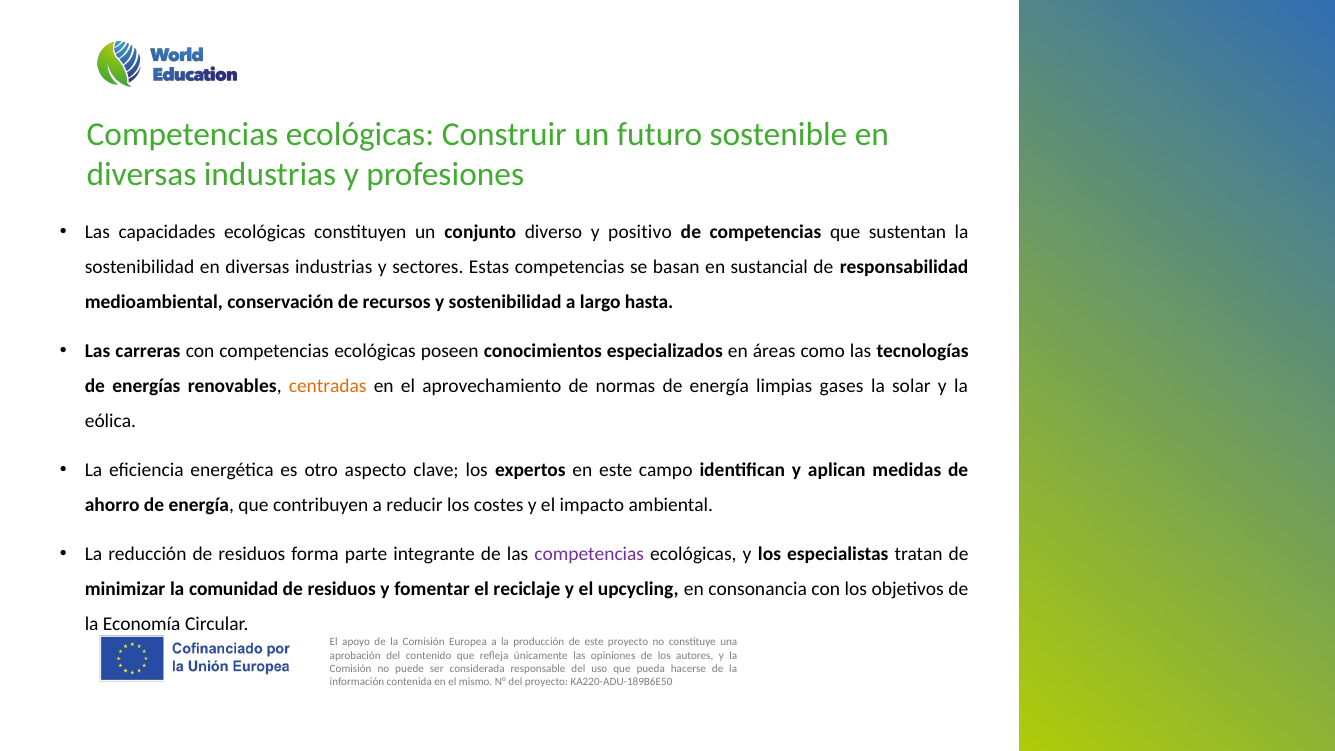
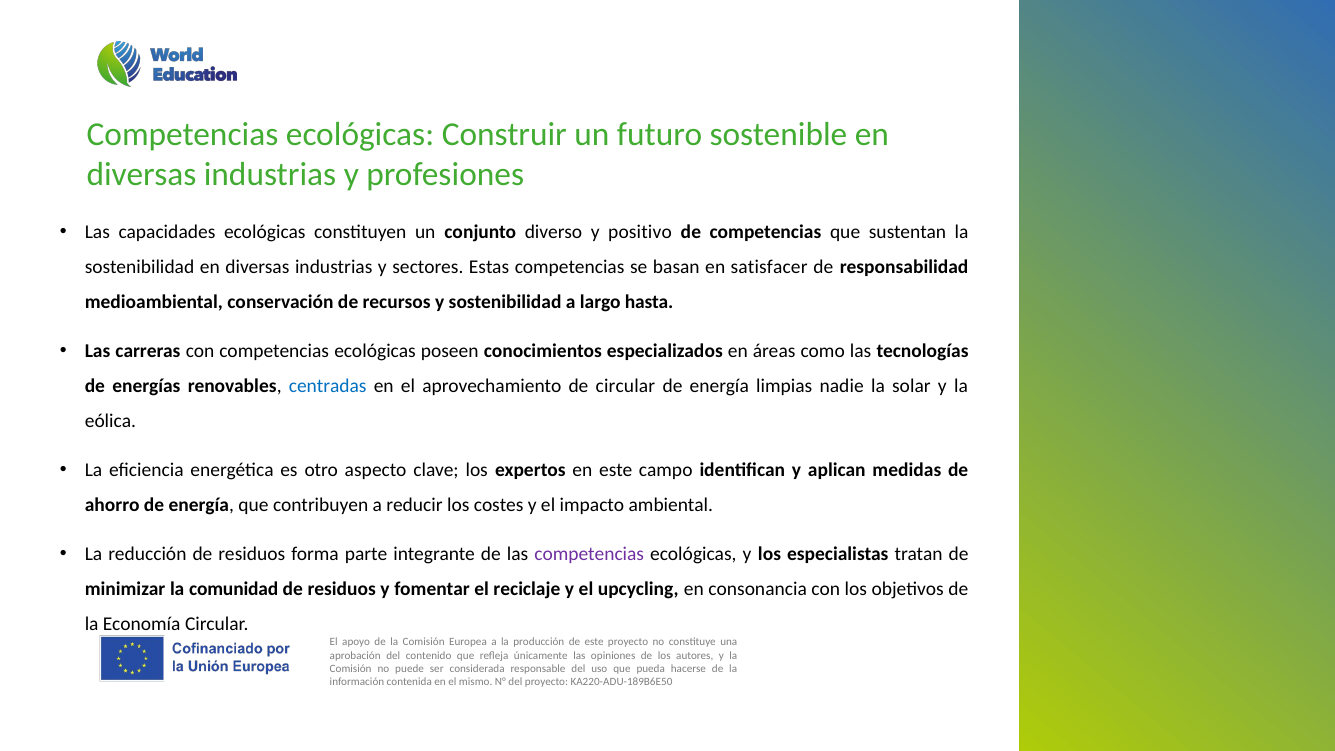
sustancial: sustancial -> satisfacer (769, 267)
centradas colour: orange -> blue (328, 386)
de normas: normas -> circular (625, 386)
gases: gases -> nadie (842, 386)
